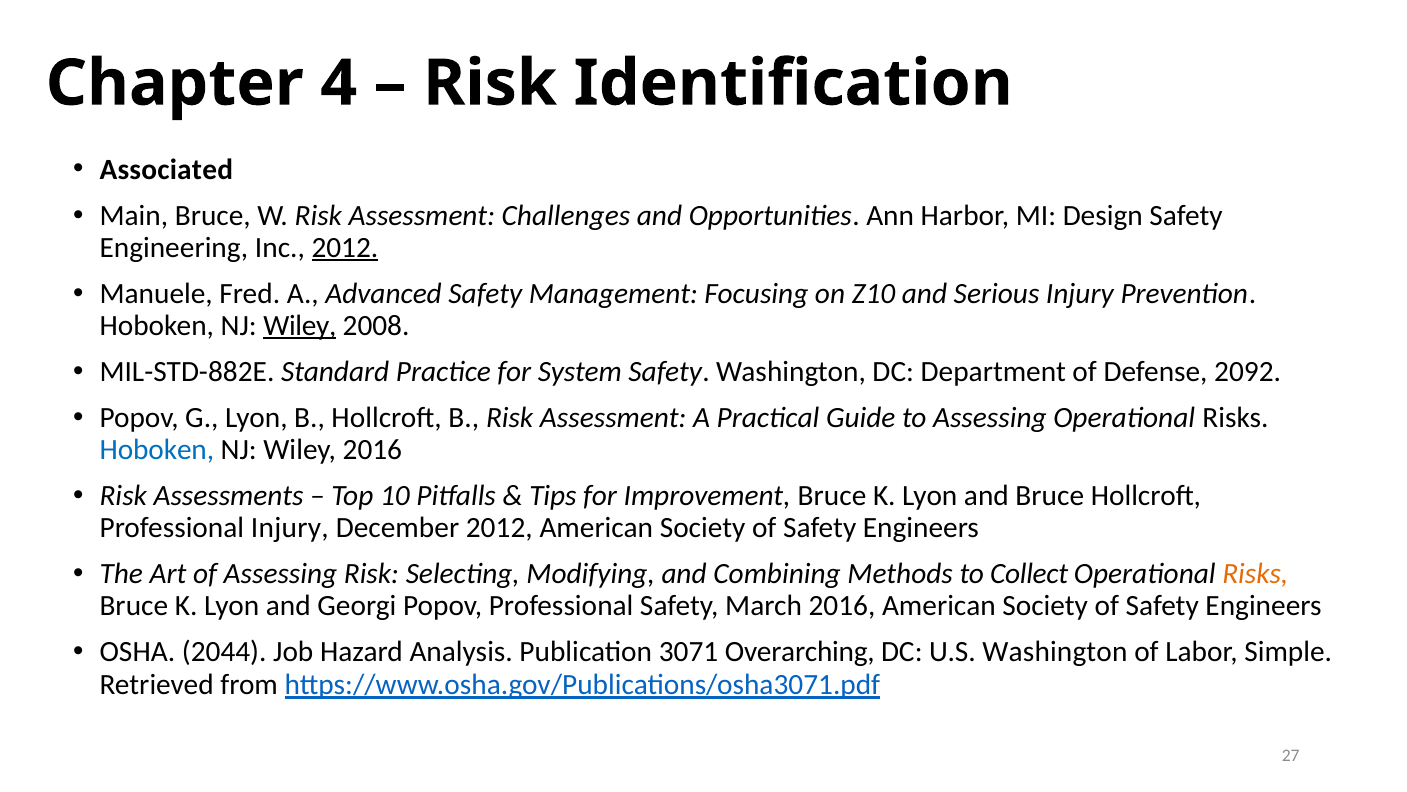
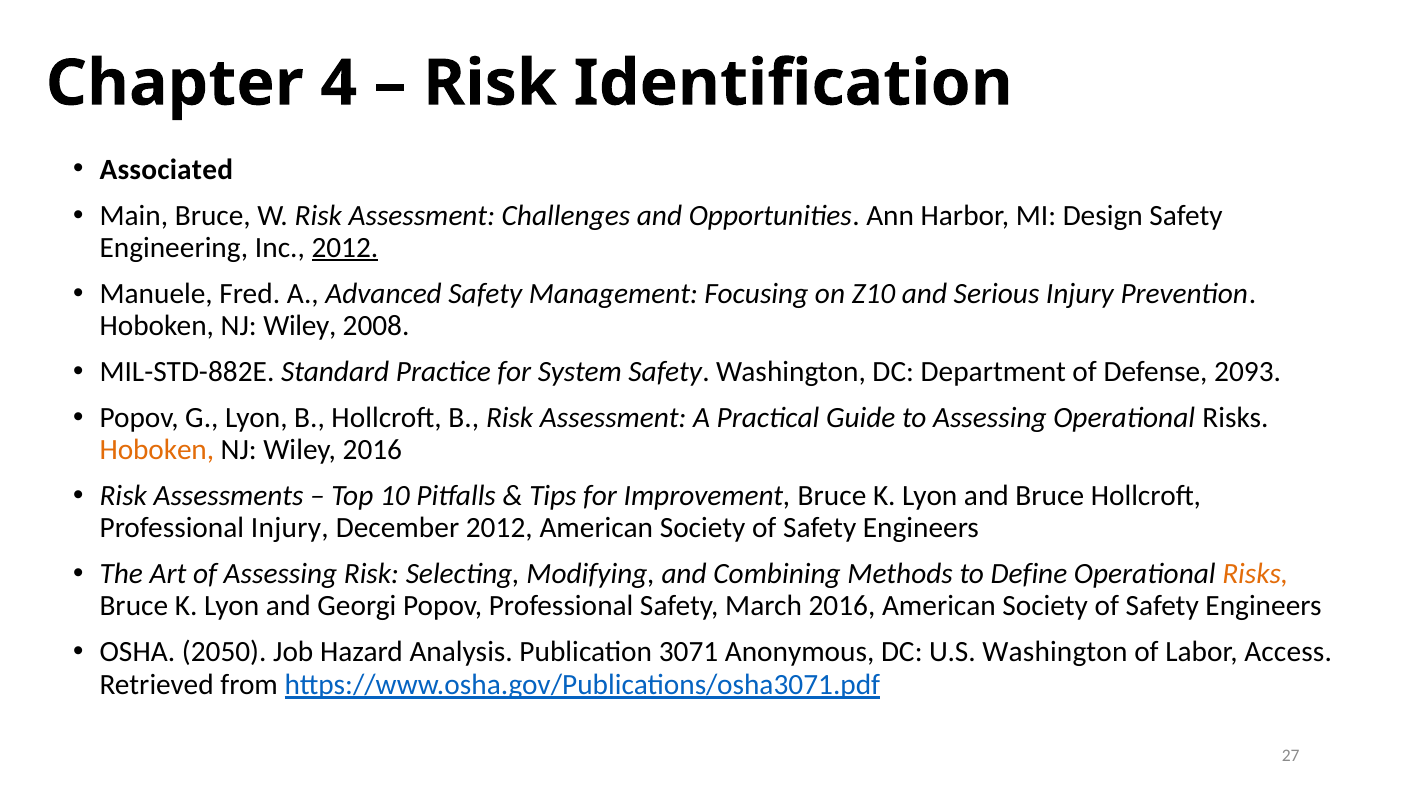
Wiley underline: present -> none (300, 325)
2092: 2092 -> 2093 (1248, 372)
Hoboken colour: blue -> orange (157, 450)
Collect: Collect -> Define (1029, 574)
2044: 2044 -> 2050 (224, 652)
Overarching: Overarching -> Anonymous (800, 652)
Simple: Simple -> Access (1288, 652)
